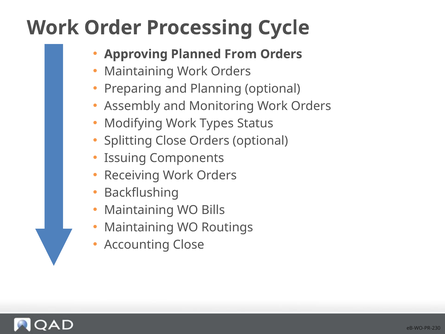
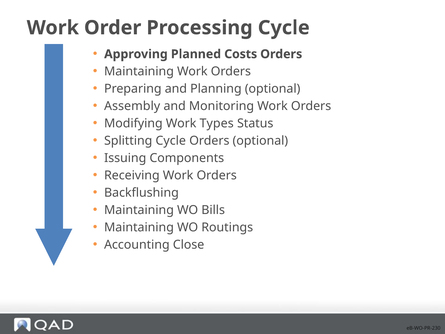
From: From -> Costs (241, 54)
Splitting Close: Close -> Cycle (171, 141)
